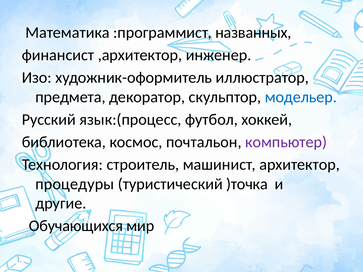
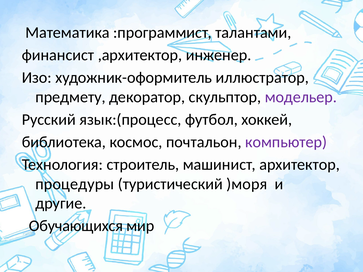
названных: названных -> талантами (253, 32)
предмета: предмета -> предмету (70, 97)
модельер colour: blue -> purple (301, 97)
)точка: )точка -> )моря (247, 184)
